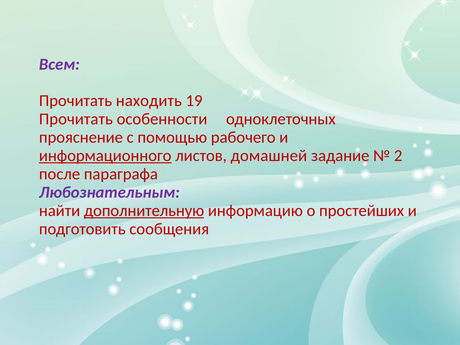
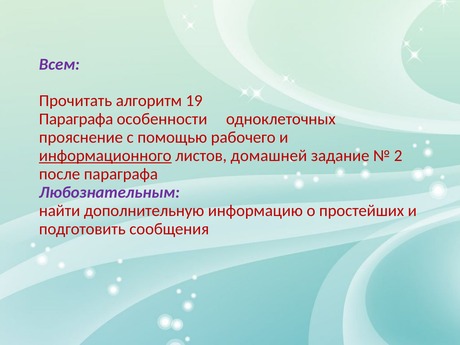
находить: находить -> алгоритм (149, 101)
Прочитать: Прочитать -> Параграфа (76, 119)
дополнительную underline: present -> none (144, 211)
